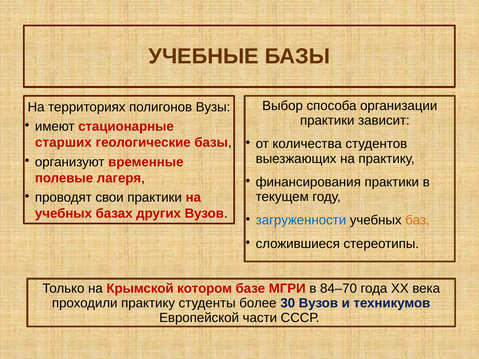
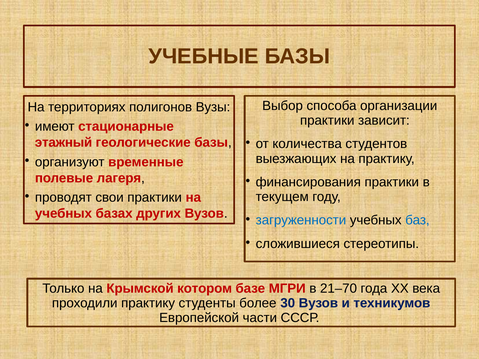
старших: старших -> этажный (64, 143)
баз colour: orange -> blue (417, 220)
84–70: 84–70 -> 21–70 (339, 288)
